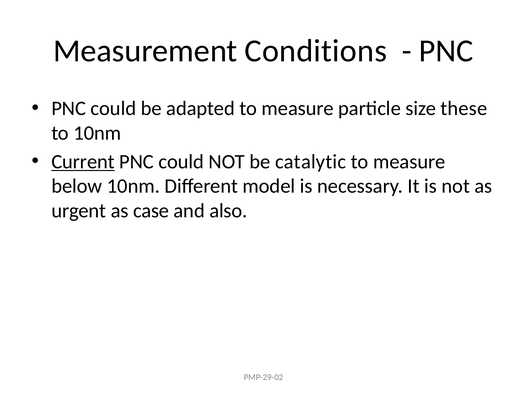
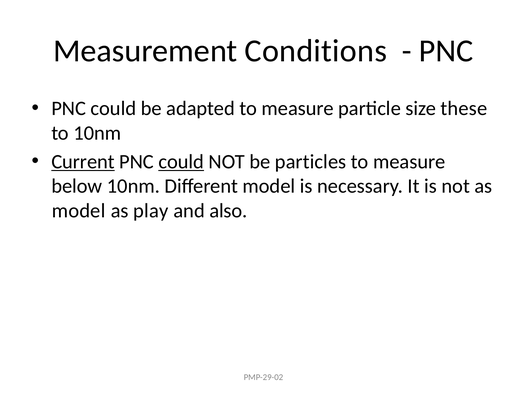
could underline: none -> present (181, 162)
catalytic: catalytic -> particles (311, 162)
urgent: urgent -> model (79, 211)
case: case -> play (151, 211)
